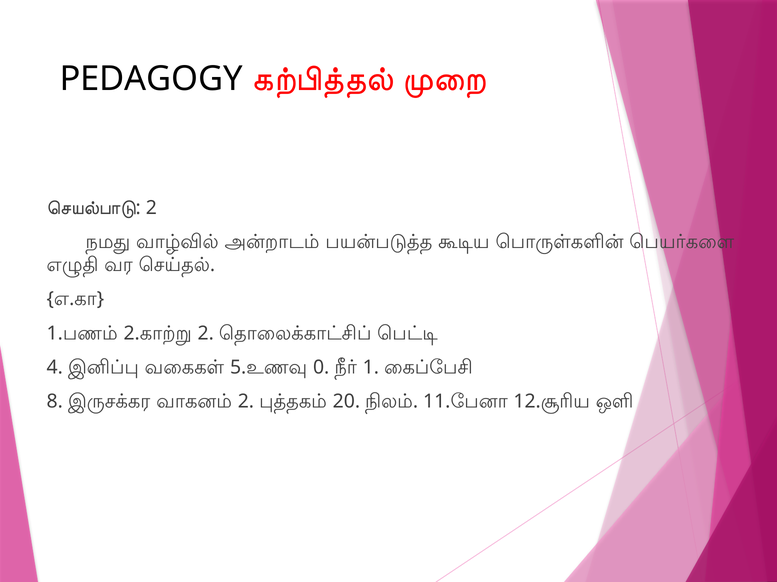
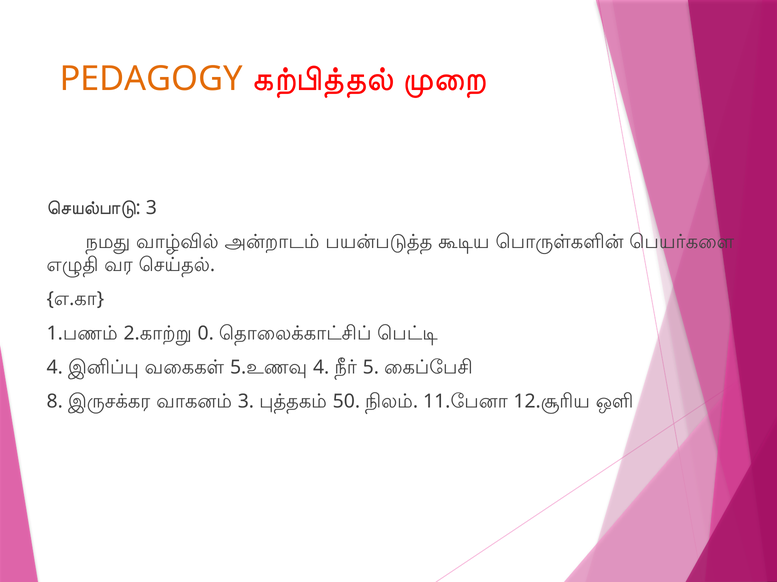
PEDAGOGY colour: black -> orange (151, 79)
2: 2 -> 3 (151, 208)
2: 2 -> 0 (206, 334)
0: 0 -> 4 (321, 368)
1: 1 -> 5 (371, 368)
2: 2 -> 3 (246, 402)
20: 20 -> 50 (346, 402)
